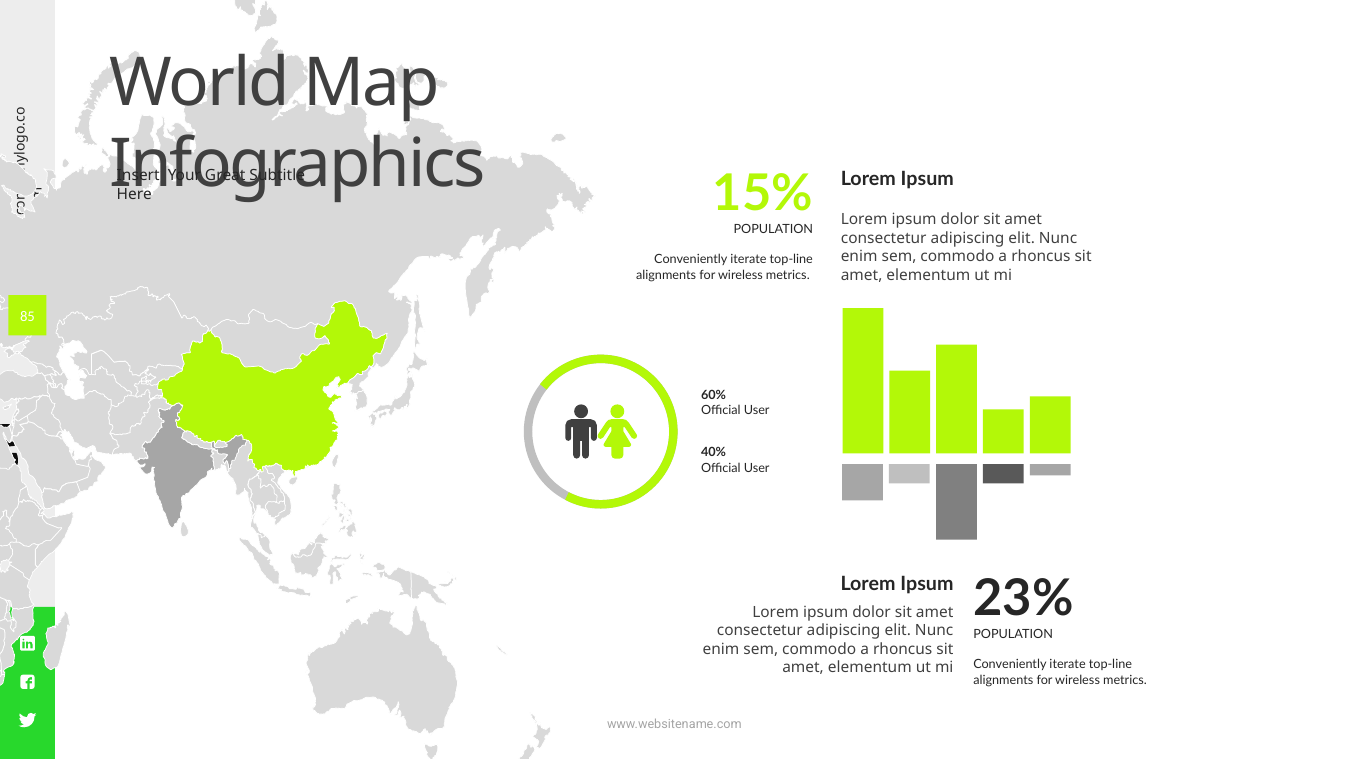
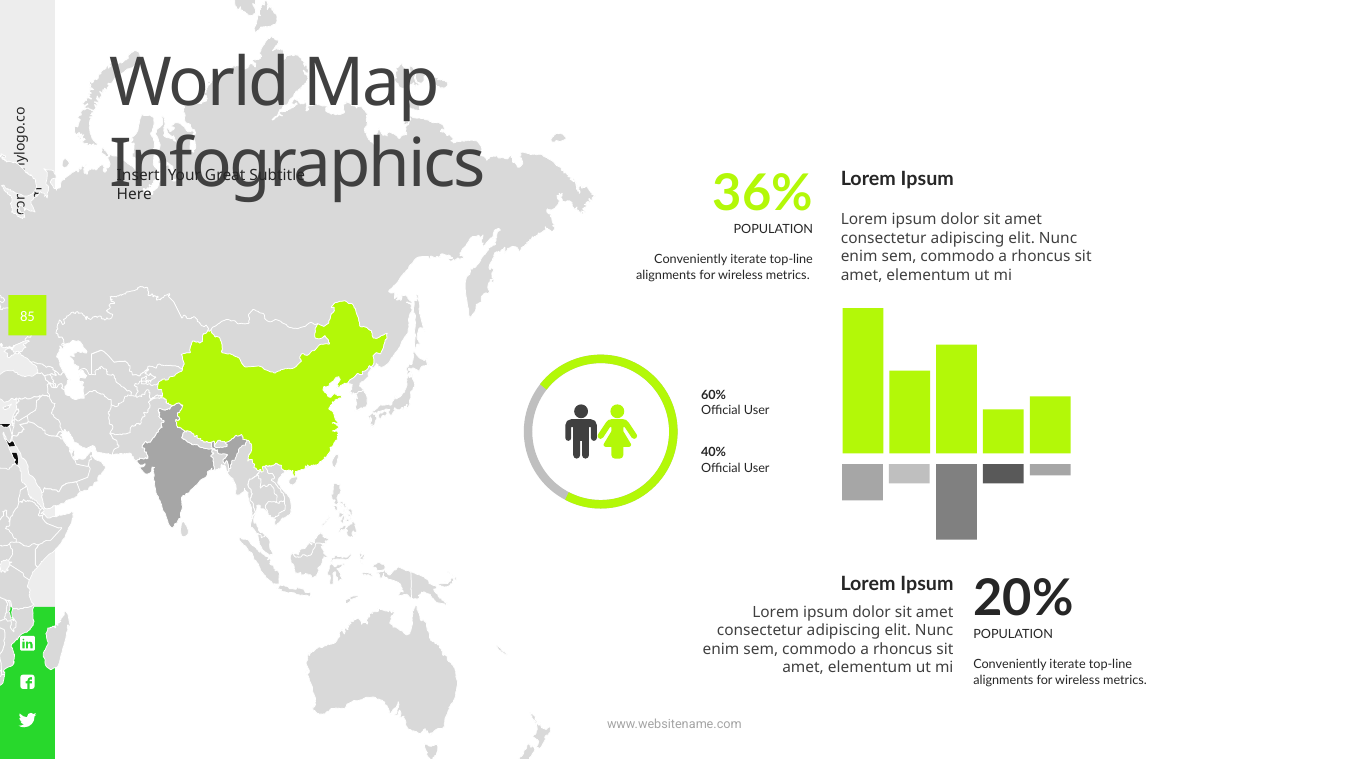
15%: 15% -> 36% (763, 194)
23%: 23% -> 20% (1023, 599)
